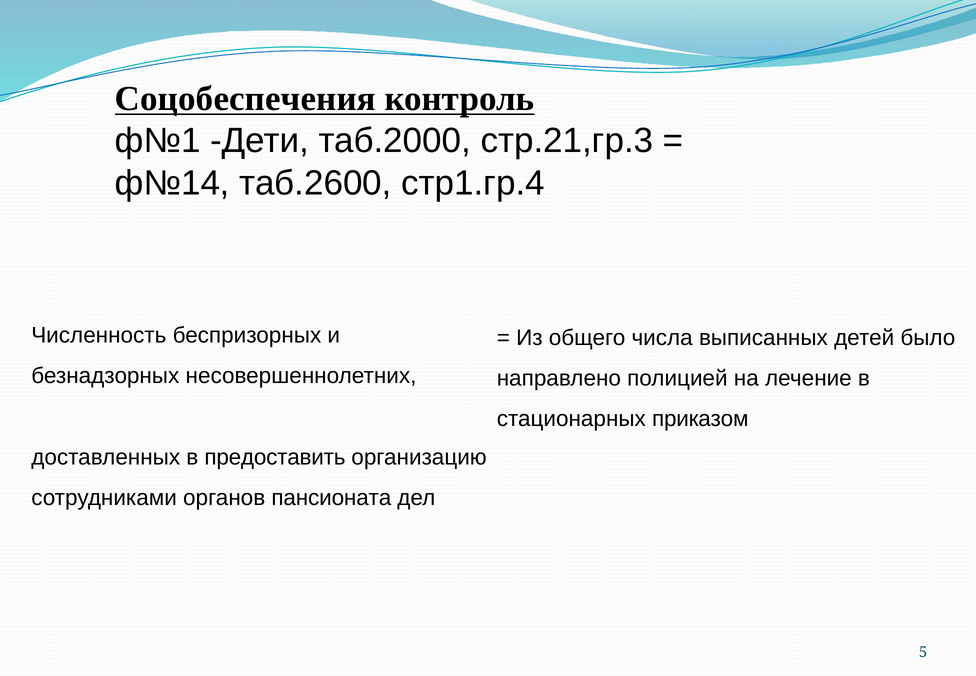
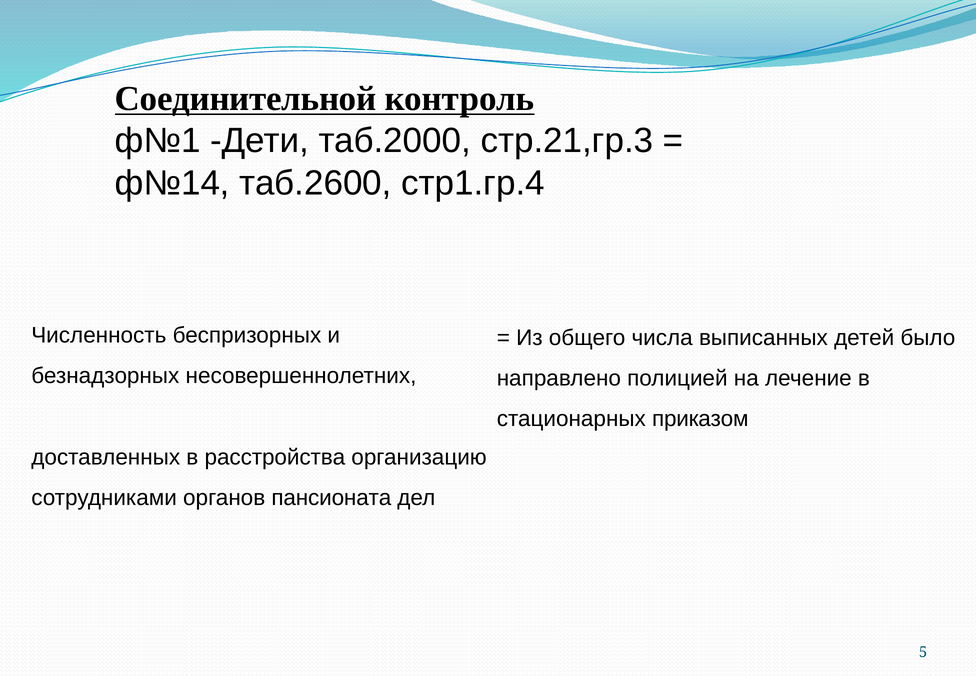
Соцобеспечения: Соцобеспечения -> Соединительной (246, 99)
предоставить: предоставить -> расстройства (275, 457)
